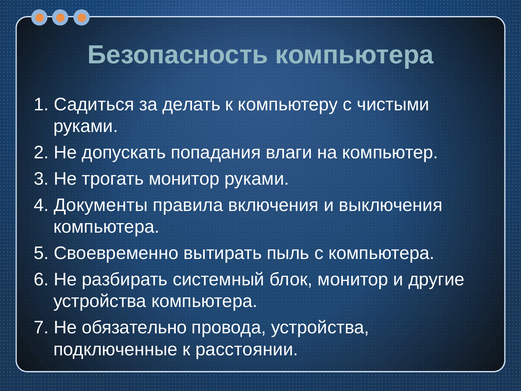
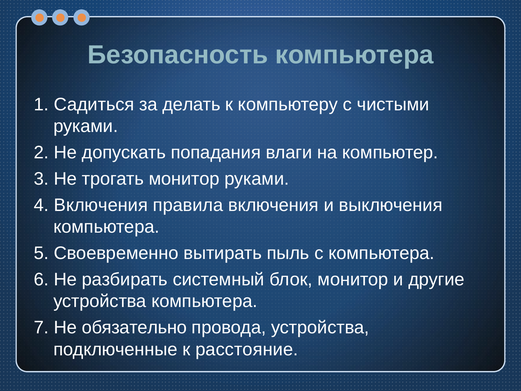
4 Документы: Документы -> Включения (101, 205)
расстоянии: расстоянии -> расстояние (247, 349)
